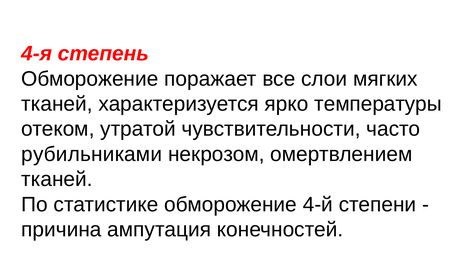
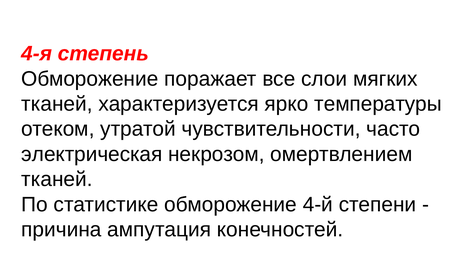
рубильниками: рубильниками -> электрическая (92, 154)
